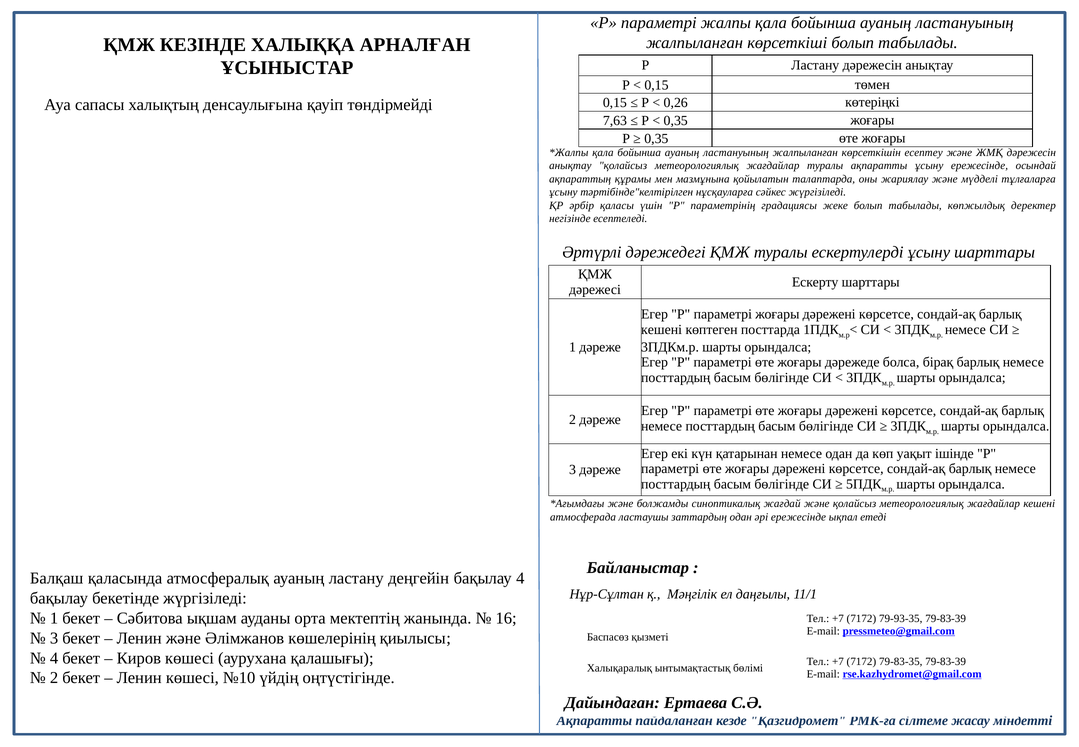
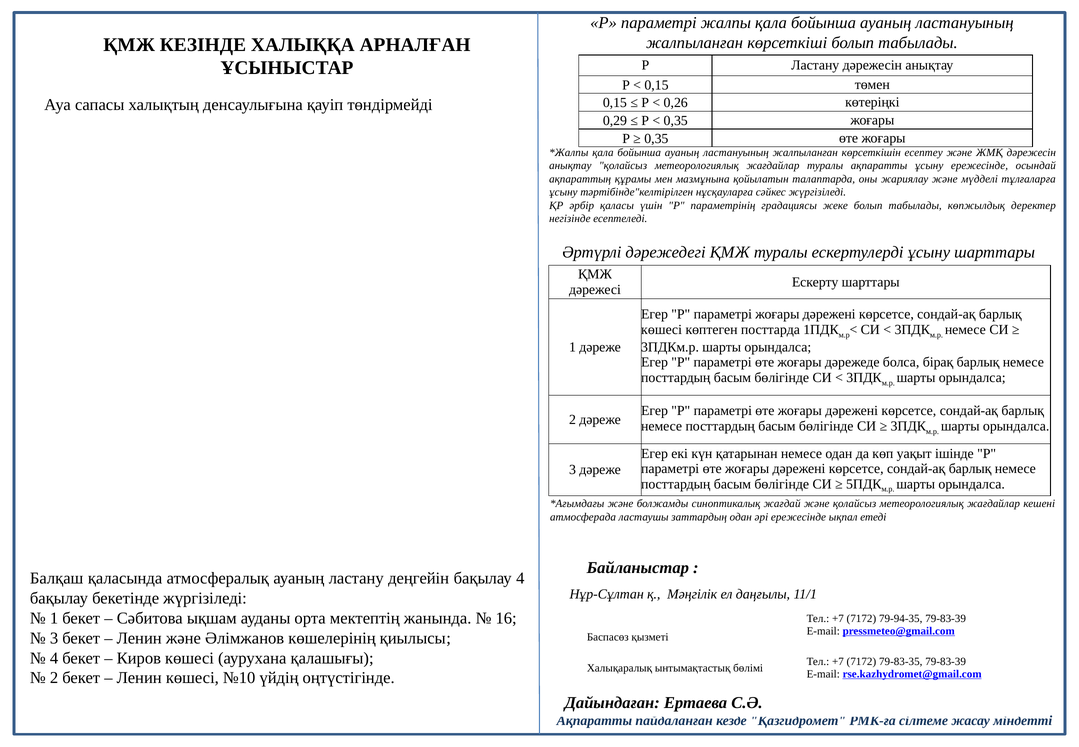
7,63: 7,63 -> 0,29 (615, 121)
кешені: кешені -> көшесі (662, 330)
79-93-35: 79-93-35 -> 79-94-35 (901, 619)
